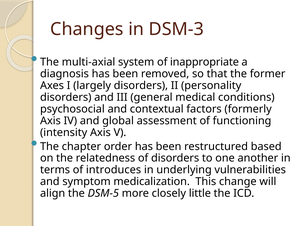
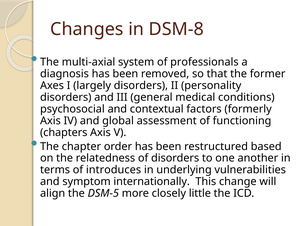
DSM-3: DSM-3 -> DSM-8 (176, 29)
inappropriate: inappropriate -> professionals (204, 62)
intensity: intensity -> chapters (64, 132)
medicalization: medicalization -> internationally (152, 181)
